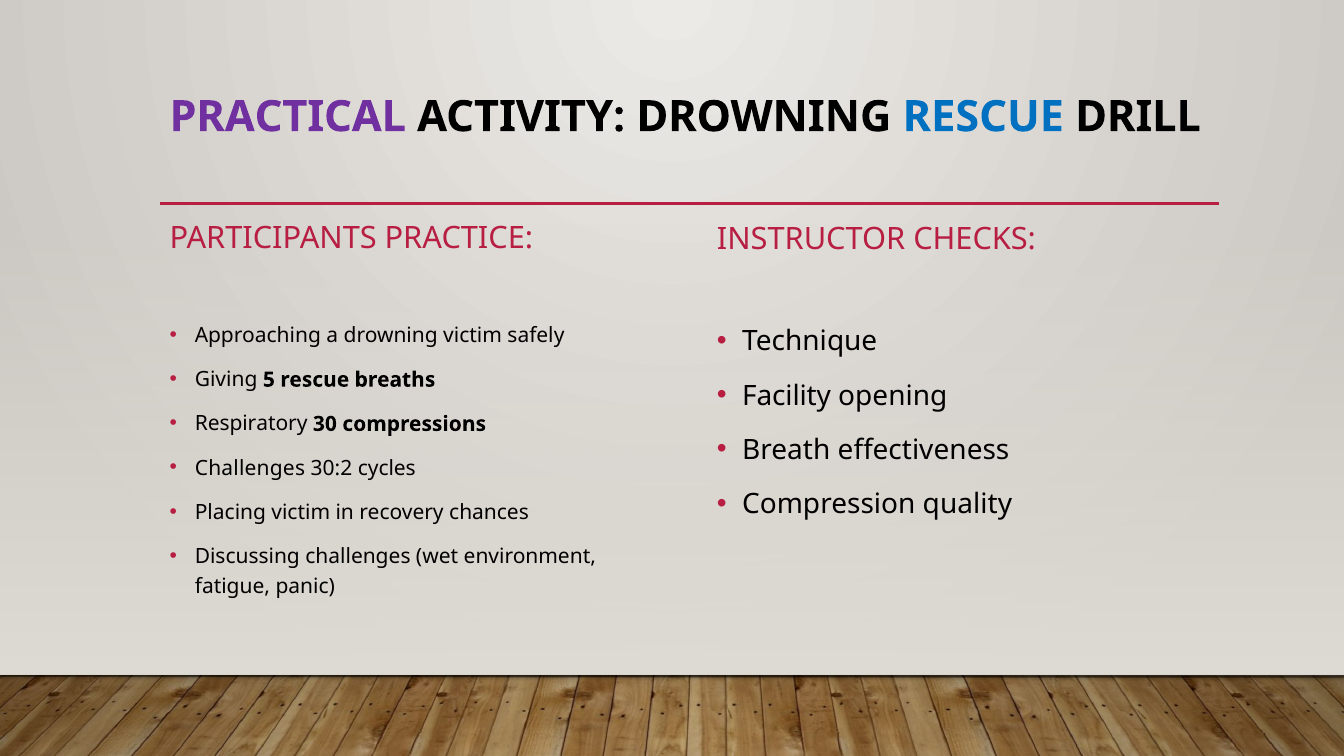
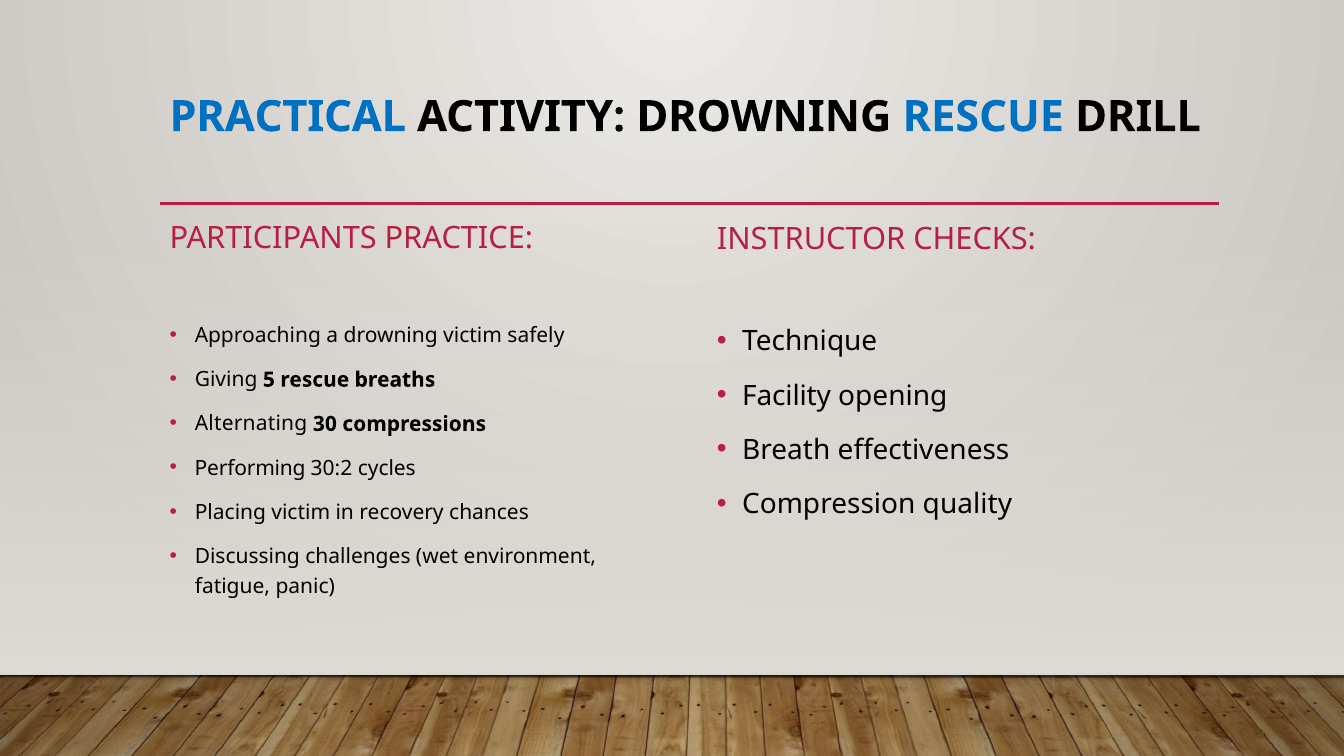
PRACTICAL colour: purple -> blue (288, 117)
Respiratory: Respiratory -> Alternating (251, 424)
Challenges: Challenges -> Performing (250, 468)
